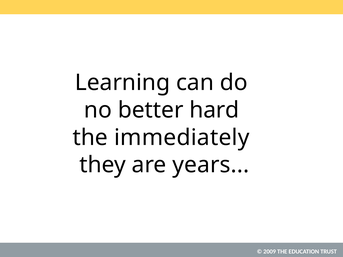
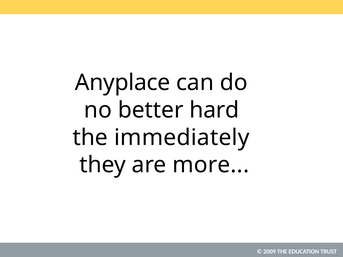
Learning: Learning -> Anyplace (123, 83)
years: years -> more (211, 165)
